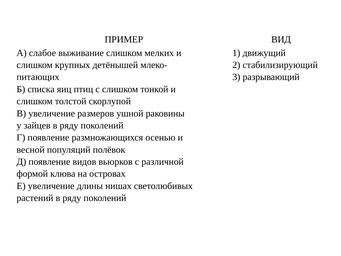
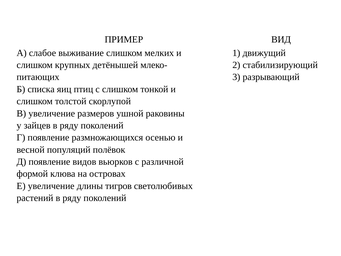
нишах: нишах -> тигров (118, 186)
